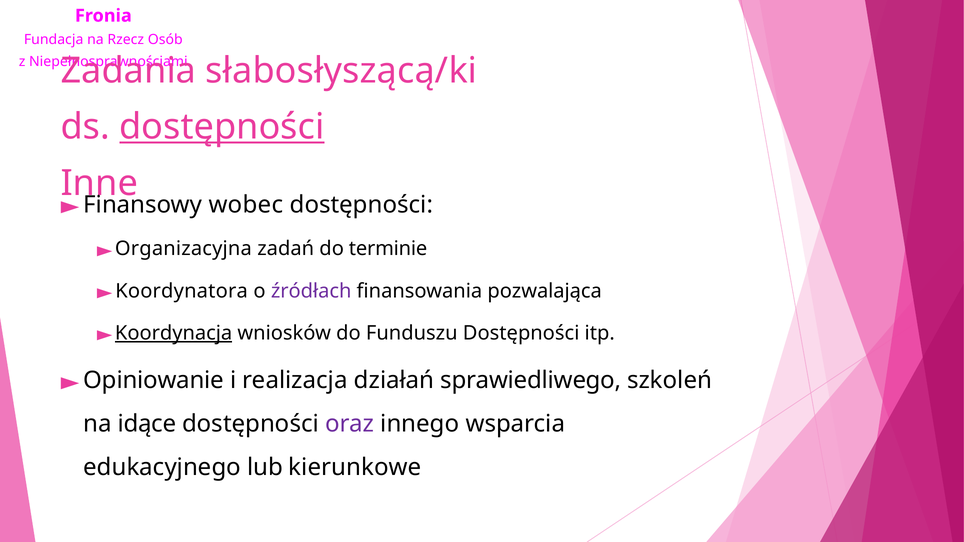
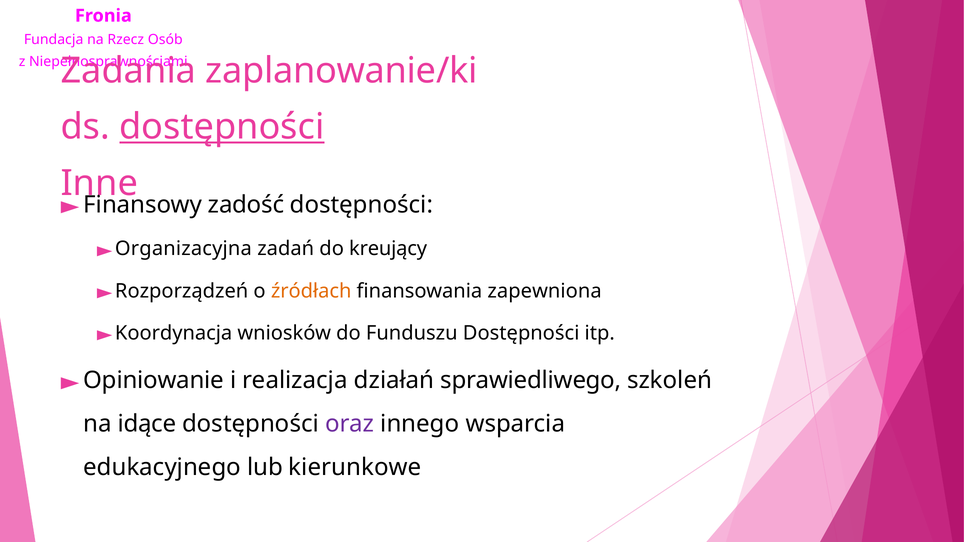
słabosłyszącą/ki: słabosłyszącą/ki -> zaplanowanie/ki (342, 71)
wobec: wobec -> zadość (246, 205)
terminie: terminie -> kreujący (388, 249)
Koordynatora: Koordynatora -> Rozporządzeń (182, 291)
źródłach colour: purple -> orange (311, 291)
pozwalająca: pozwalająca -> zapewniona (545, 291)
Koordynacja underline: present -> none (174, 333)
